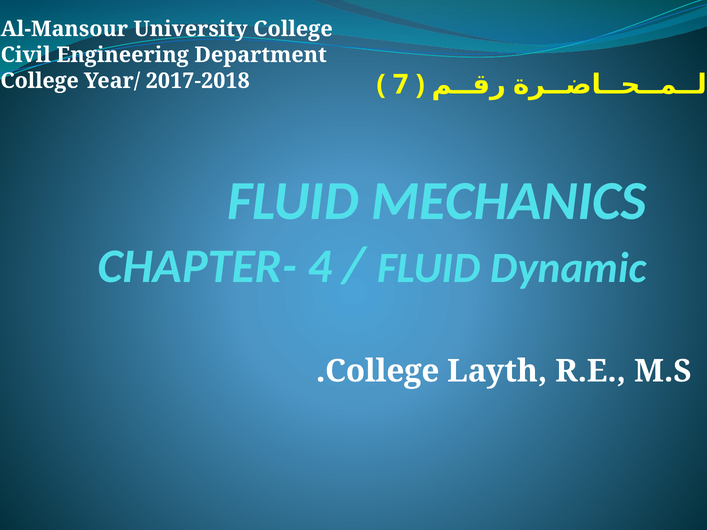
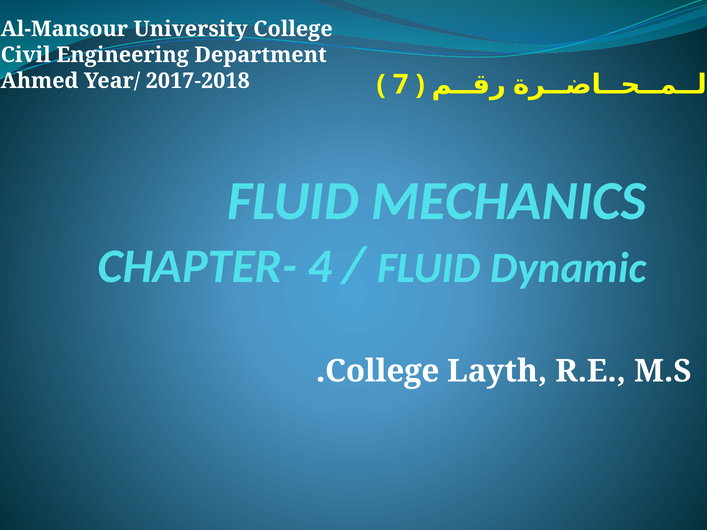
College: College -> Ahmed (40, 81)
